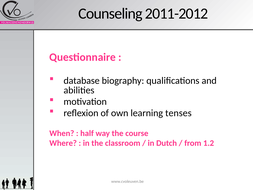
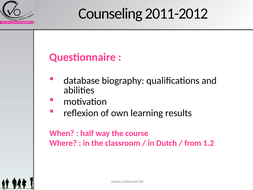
tenses: tenses -> results (178, 113)
